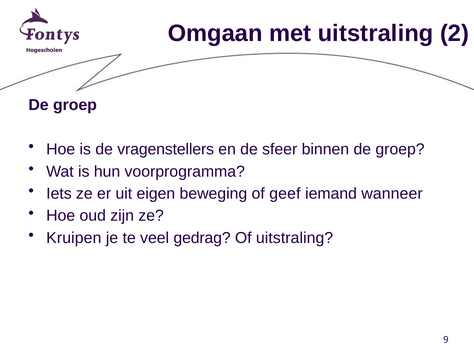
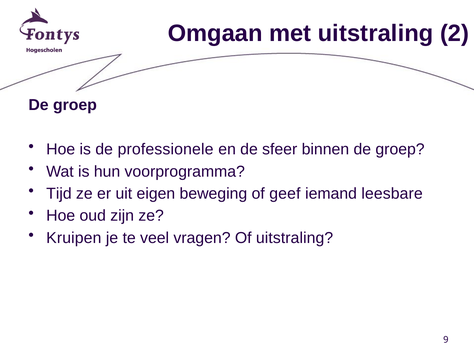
vragenstellers: vragenstellers -> professionele (166, 149)
Iets: Iets -> Tijd (59, 193)
wanneer: wanneer -> leesbare (392, 193)
gedrag: gedrag -> vragen (202, 238)
